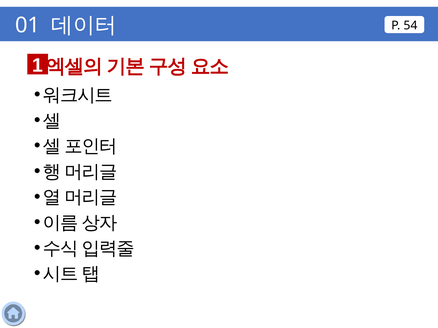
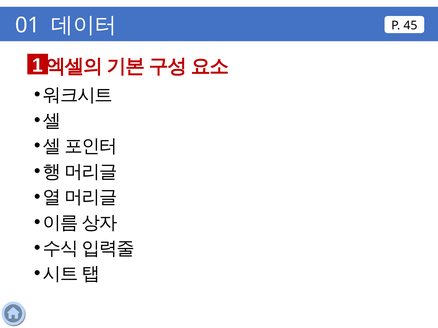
54: 54 -> 45 (410, 25)
